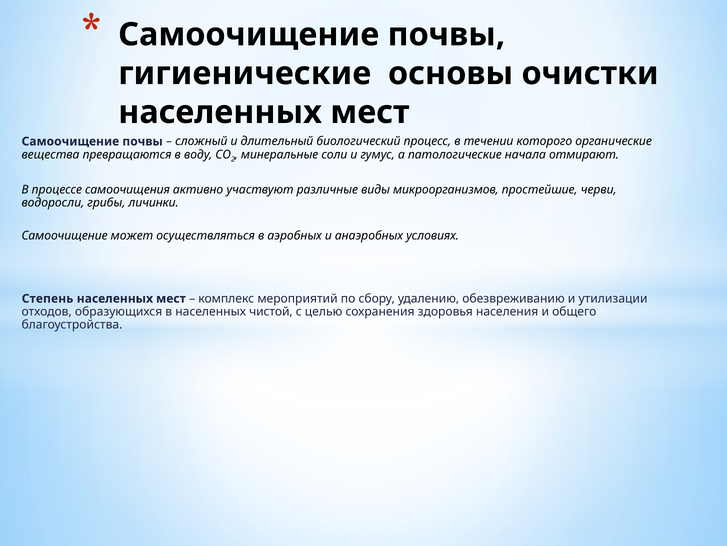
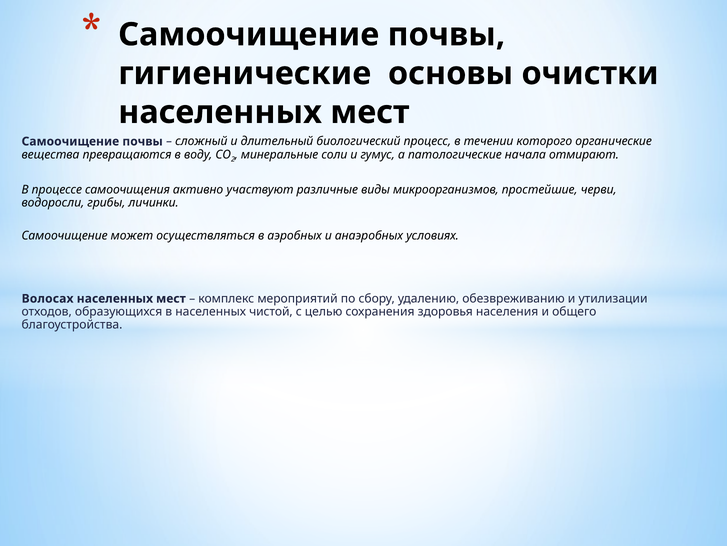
Степень: Степень -> Волосах (48, 298)
